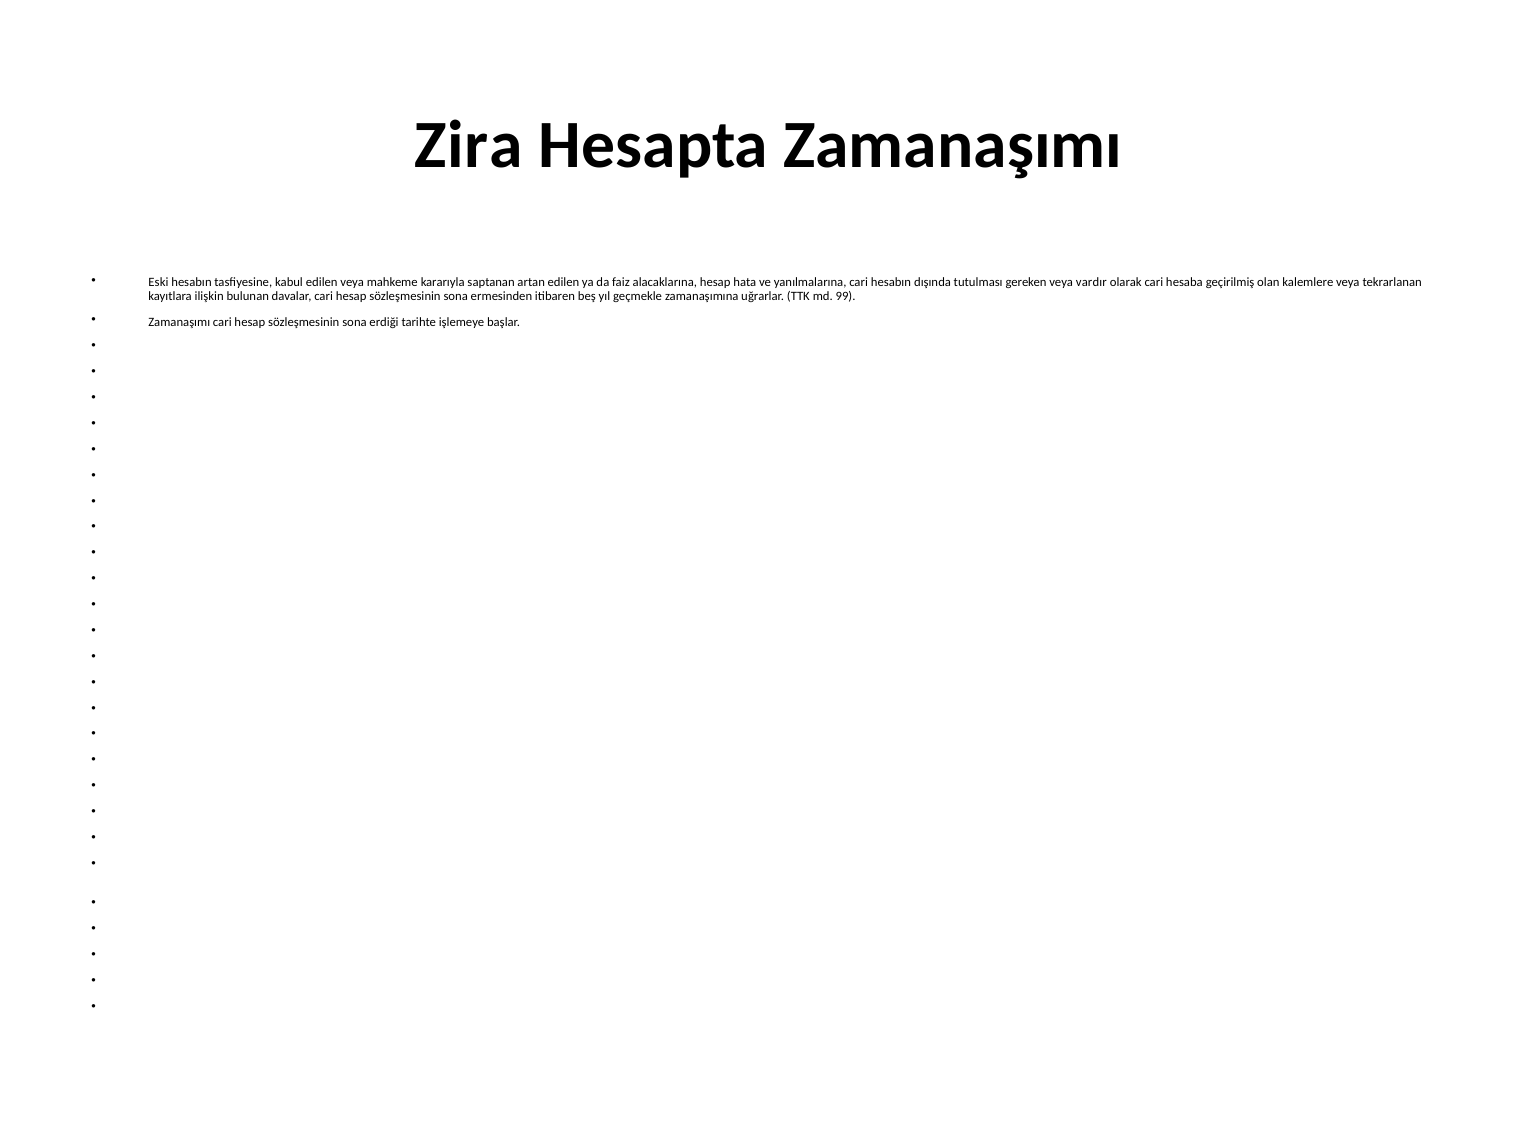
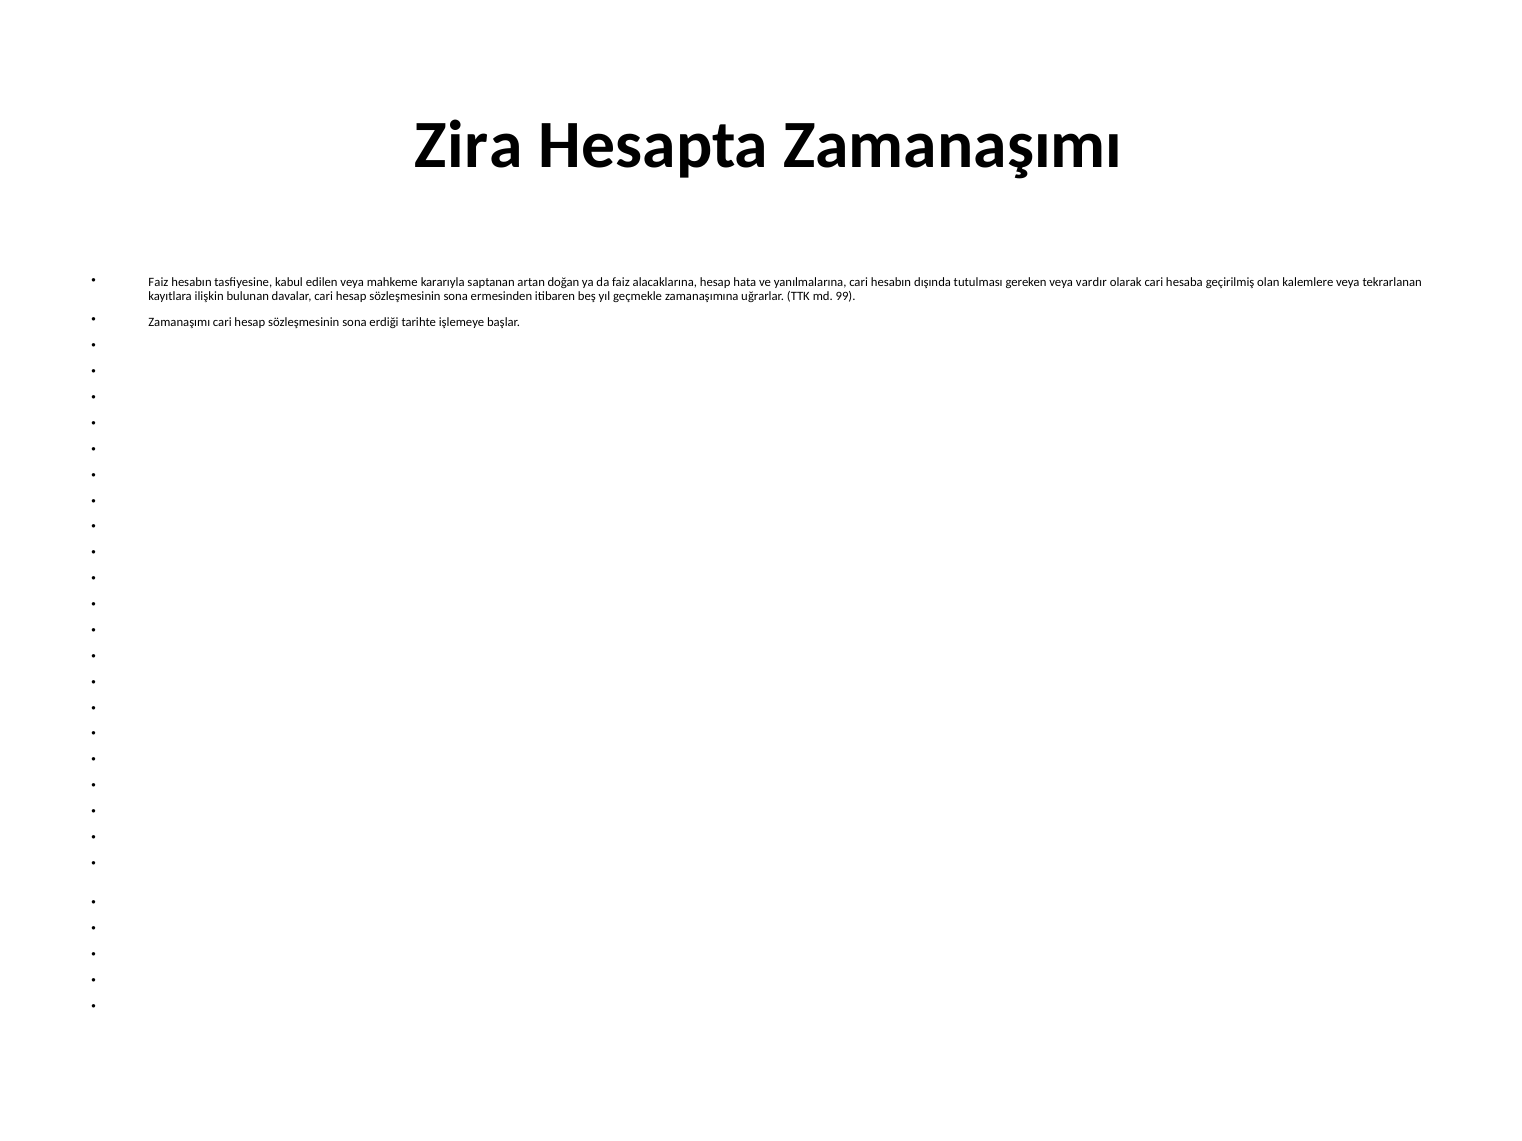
Eski: Eski -> Faiz (158, 282)
artan edilen: edilen -> doğan (563, 282)
